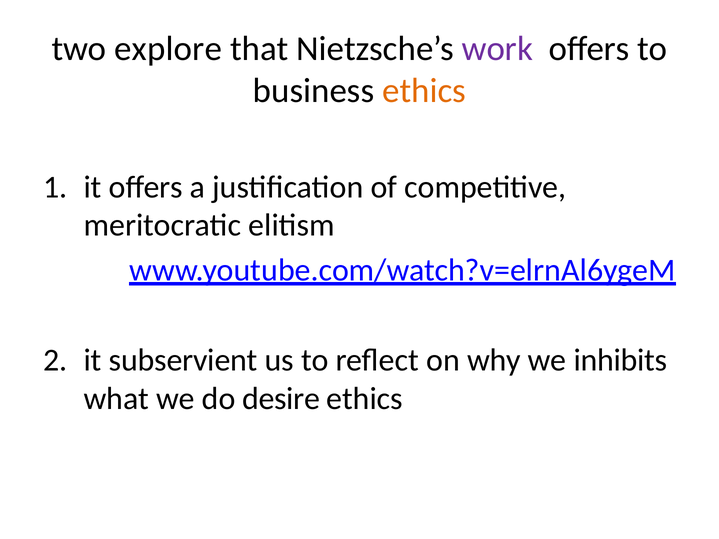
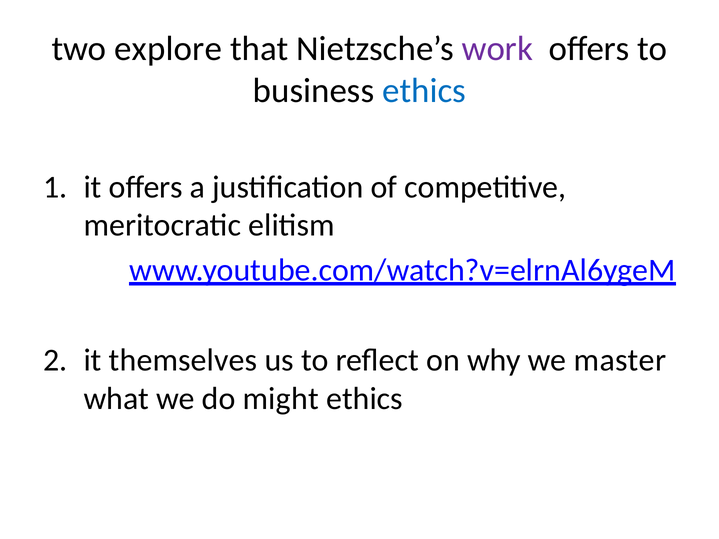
ethics colour: orange -> blue (424, 91)
subservient: subservient -> themselves (183, 360)
inhibits: inhibits -> master (620, 360)
desire: desire -> might (281, 399)
